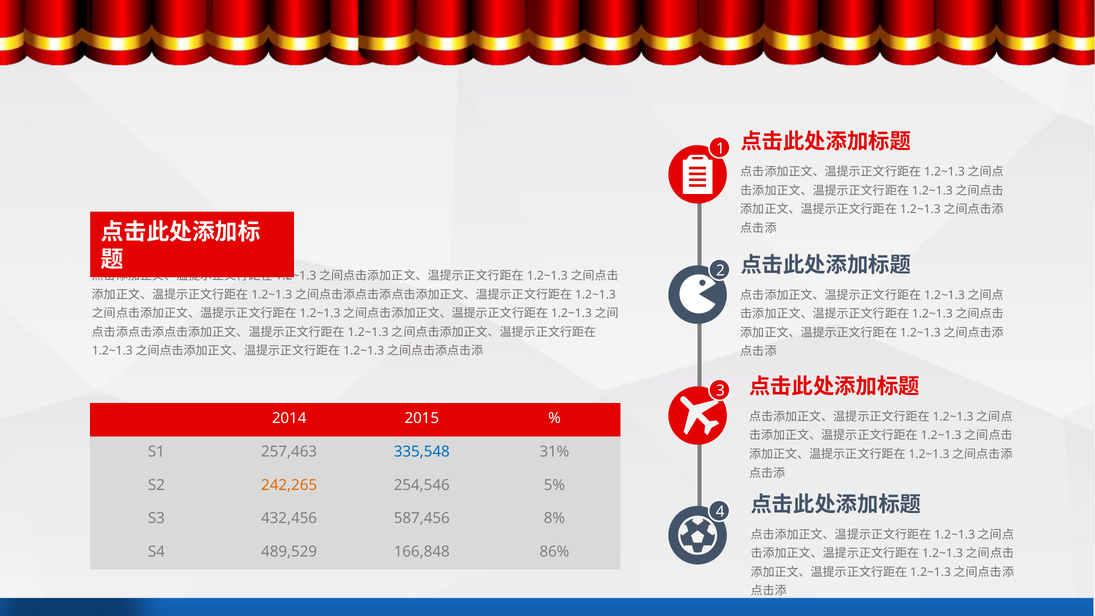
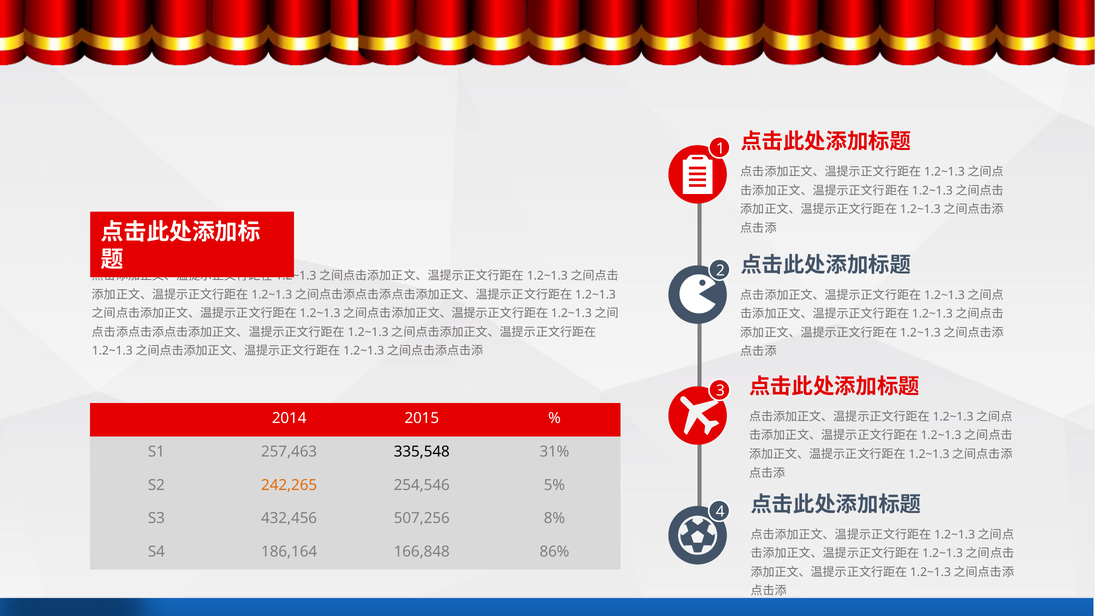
335,548 colour: blue -> black (422, 452)
587,456: 587,456 -> 507,256 (422, 518)
489,529: 489,529 -> 186,164 (289, 552)
